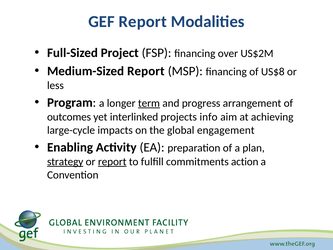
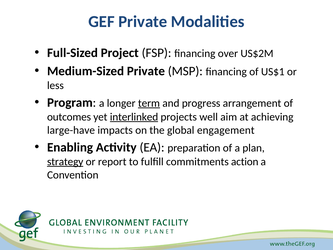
GEF Report: Report -> Private (143, 21)
Medium-Sized Report: Report -> Private (146, 71)
US$8: US$8 -> US$1 (273, 72)
interlinked underline: none -> present (134, 117)
info: info -> well (209, 117)
large-cycle: large-cycle -> large-have (71, 130)
report underline: present -> none (112, 162)
